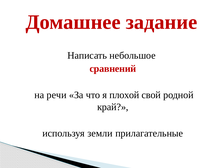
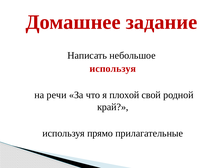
сравнений: сравнений -> используя (113, 68)
земли: земли -> прямо (100, 133)
